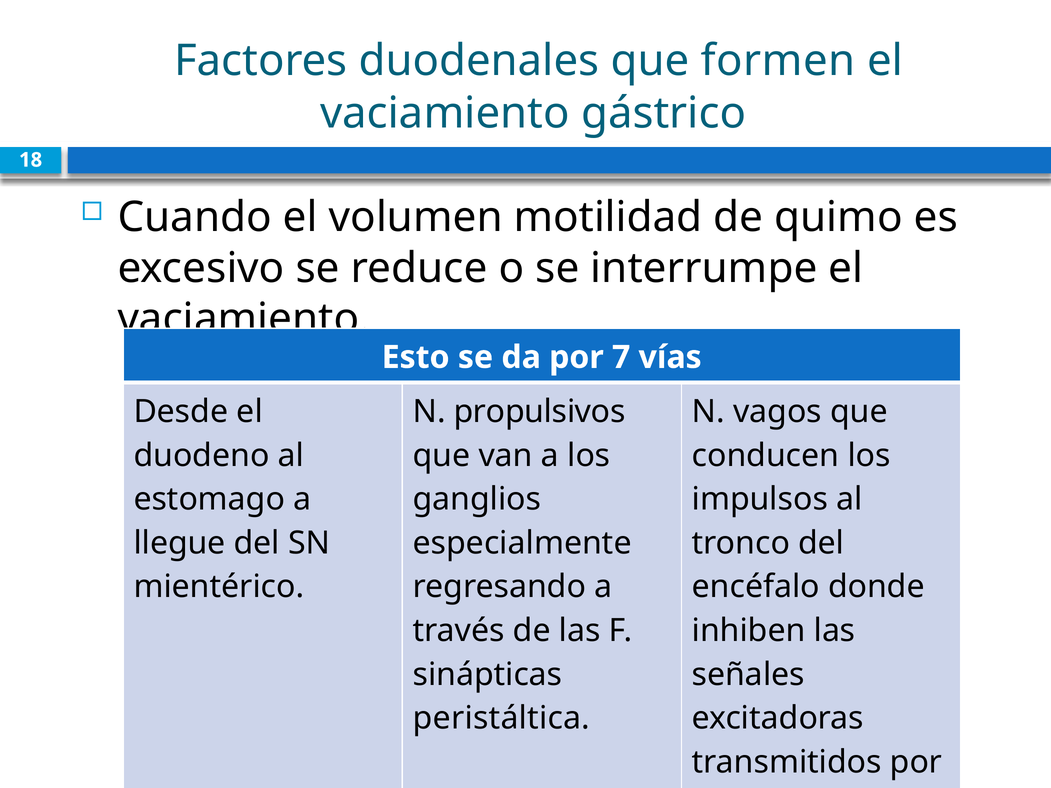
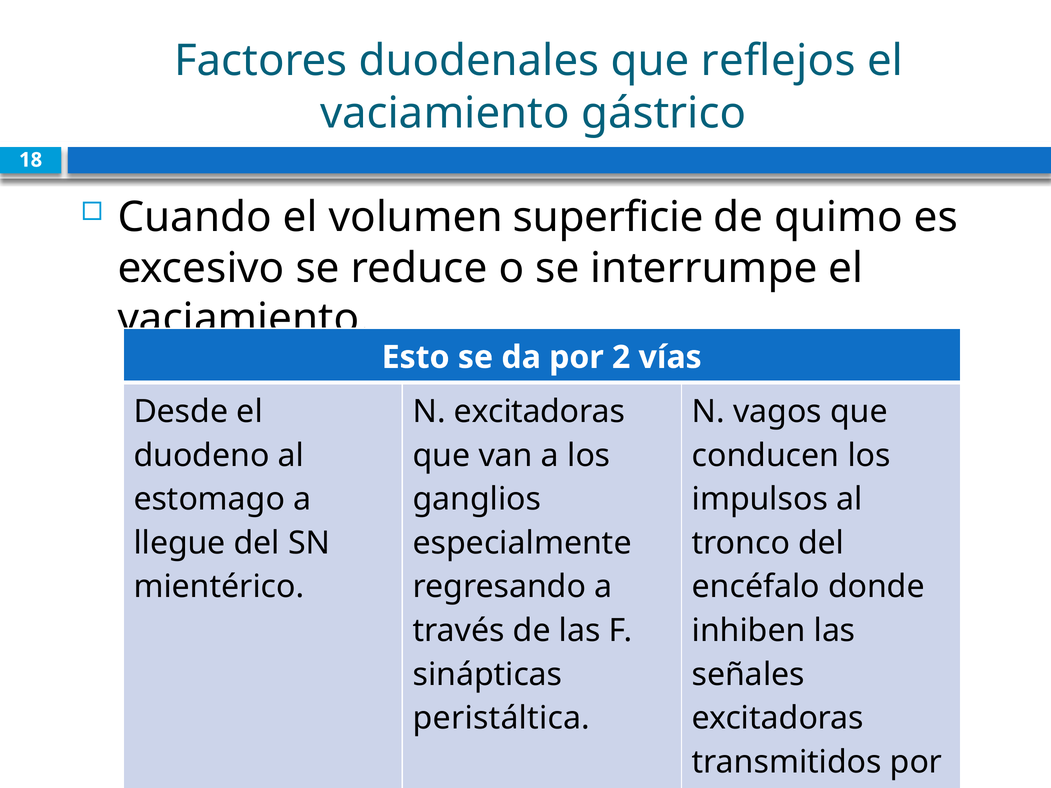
formen: formen -> reflejos (778, 61)
motilidad: motilidad -> superficie (608, 217)
7: 7 -> 2 (621, 357)
N propulsivos: propulsivos -> excitadoras (540, 412)
